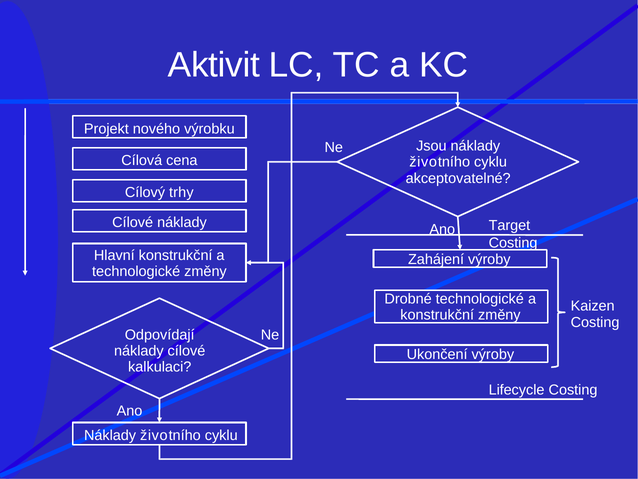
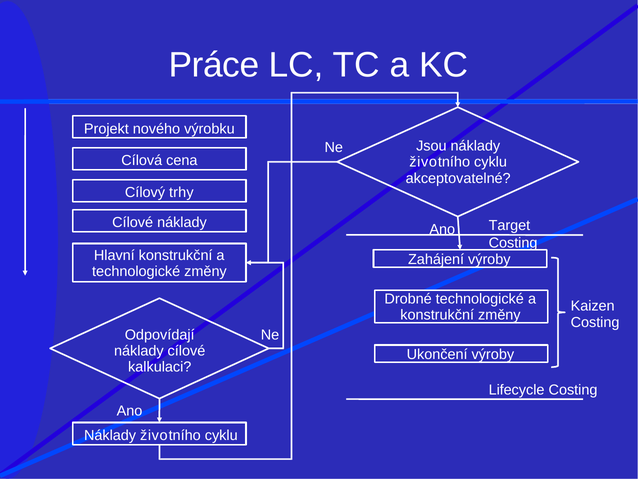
Aktivit: Aktivit -> Práce (214, 65)
